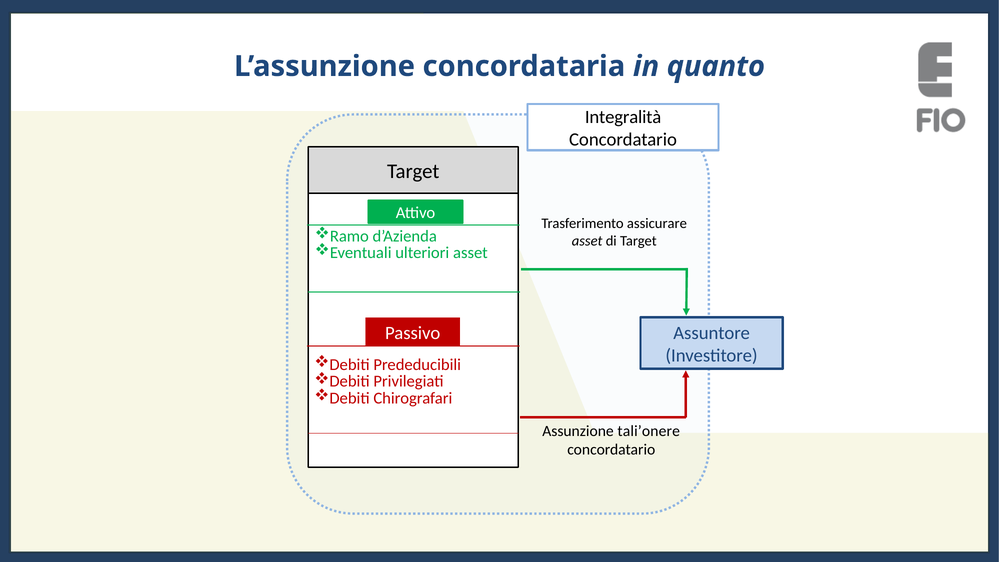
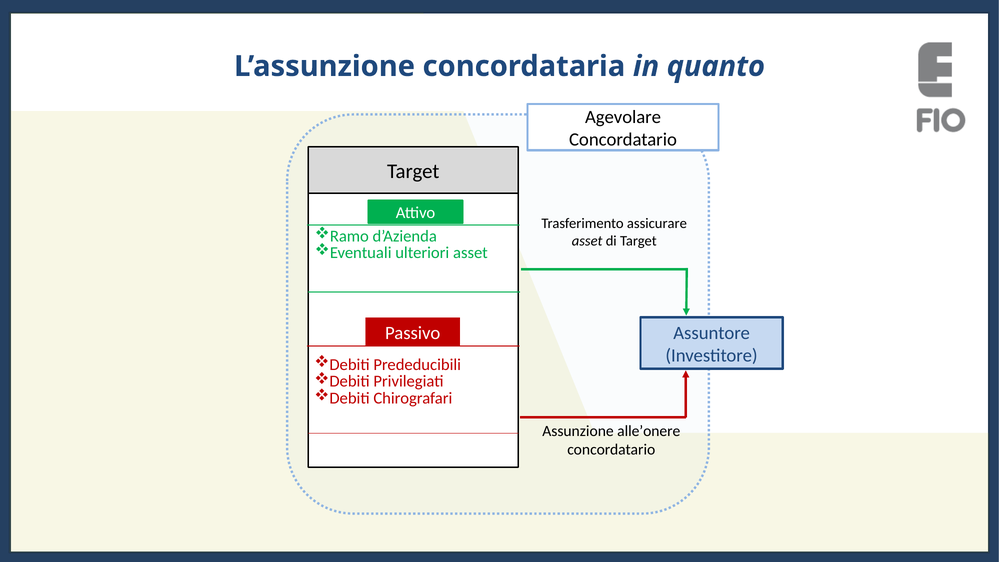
Integralità: Integralità -> Agevolare (623, 117)
tali’onere: tali’onere -> alle’onere (649, 431)
